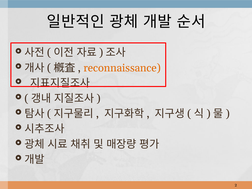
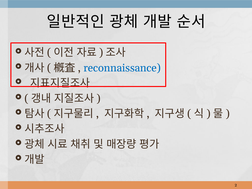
reconnaissance colour: orange -> blue (122, 68)
